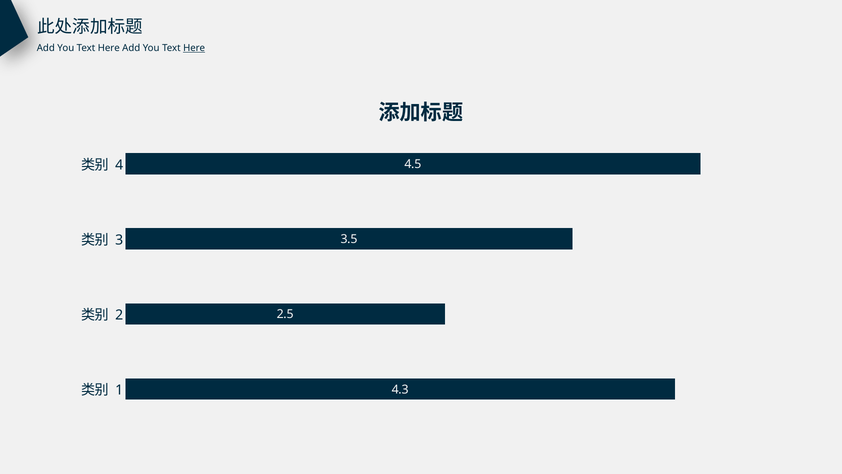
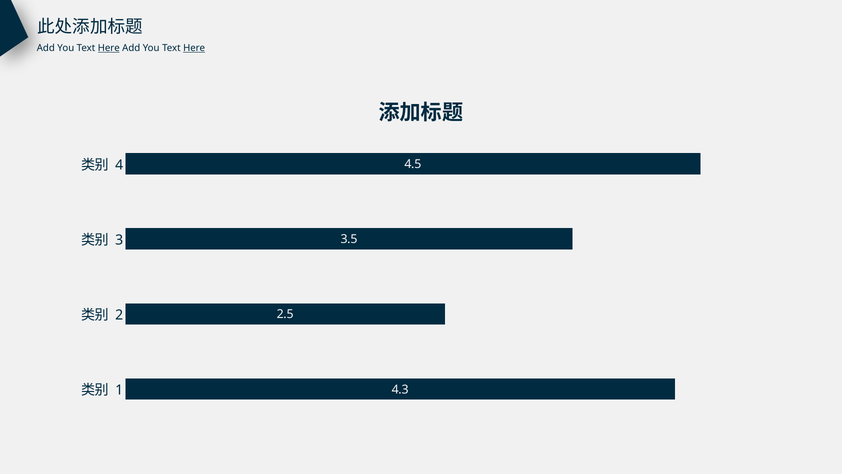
Here underline: none -> present (109, 48)
